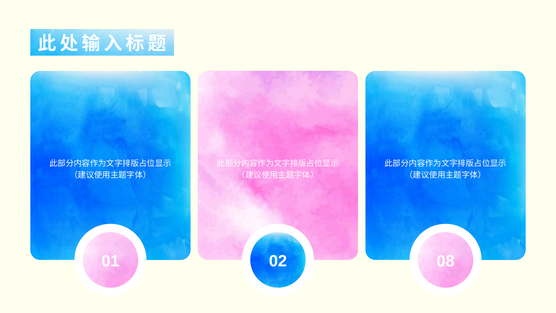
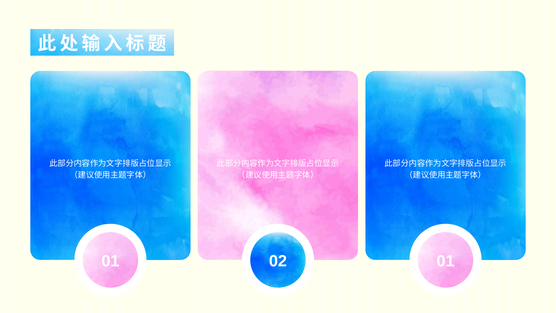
08: 08 -> 01 (446, 261)
